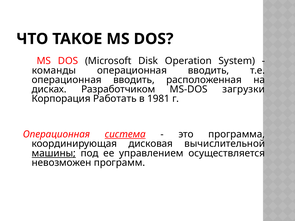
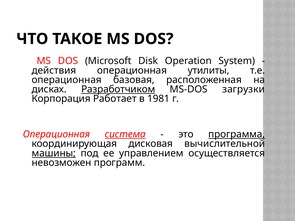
команды: команды -> действия (54, 70)
вводить: вводить -> утилиты (209, 70)
вводить: вводить -> базовая (134, 80)
Разработчиком underline: none -> present (118, 89)
Работать: Работать -> Работает (115, 99)
программа underline: none -> present (237, 134)
